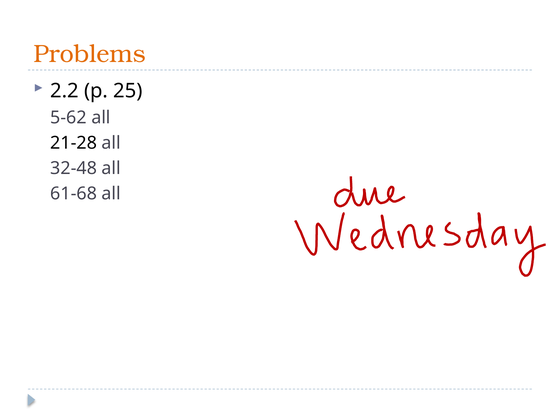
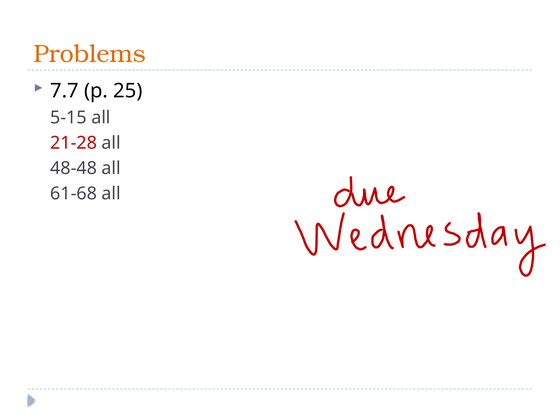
2.2: 2.2 -> 7.7 (65, 91)
5-62: 5-62 -> 5-15 (69, 118)
21-28 colour: black -> red (74, 143)
32-48: 32-48 -> 48-48 (74, 168)
